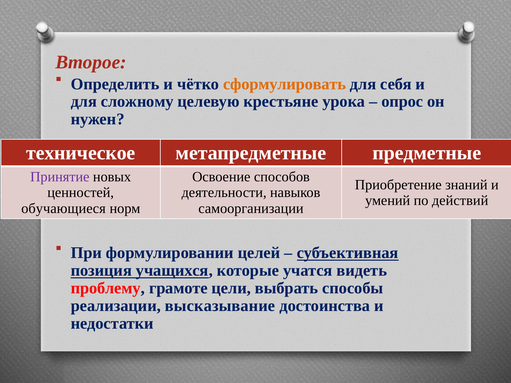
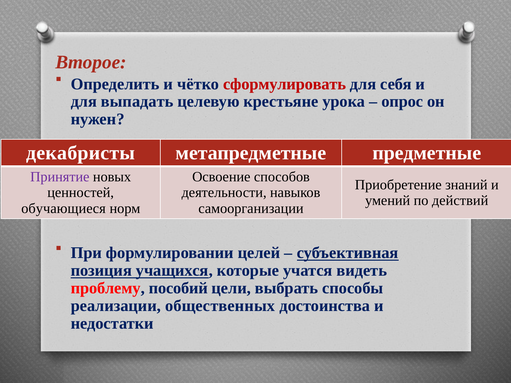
сформулировать colour: orange -> red (285, 84)
сложному: сложному -> выпадать (137, 102)
техническое: техническое -> декабристы (81, 153)
грамоте: грамоте -> пособий (178, 288)
высказывание: высказывание -> общественных (220, 306)
